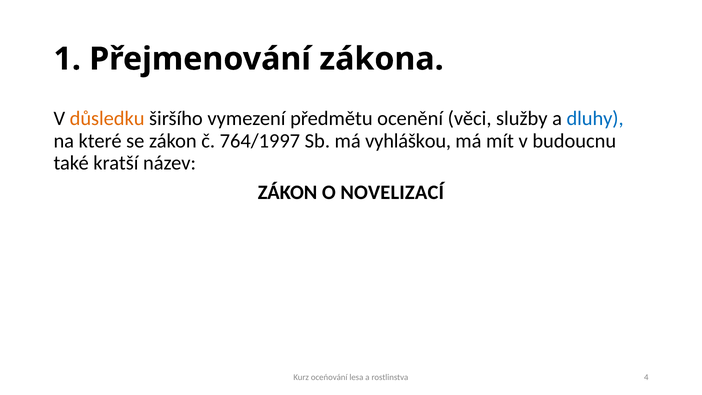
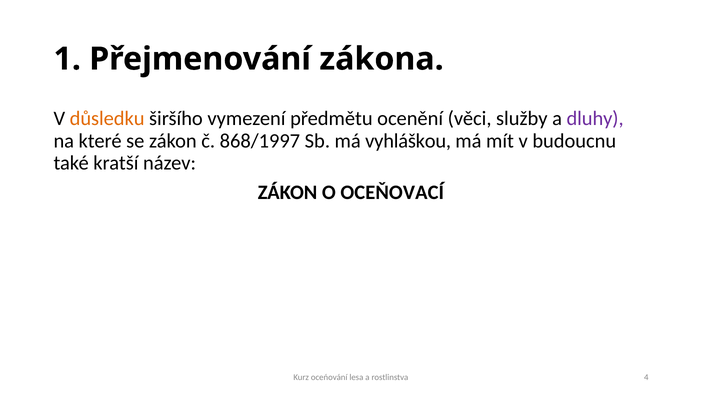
dluhy colour: blue -> purple (595, 119)
764/1997: 764/1997 -> 868/1997 (260, 141)
NOVELIZACÍ: NOVELIZACÍ -> OCEŇOVACÍ (392, 192)
